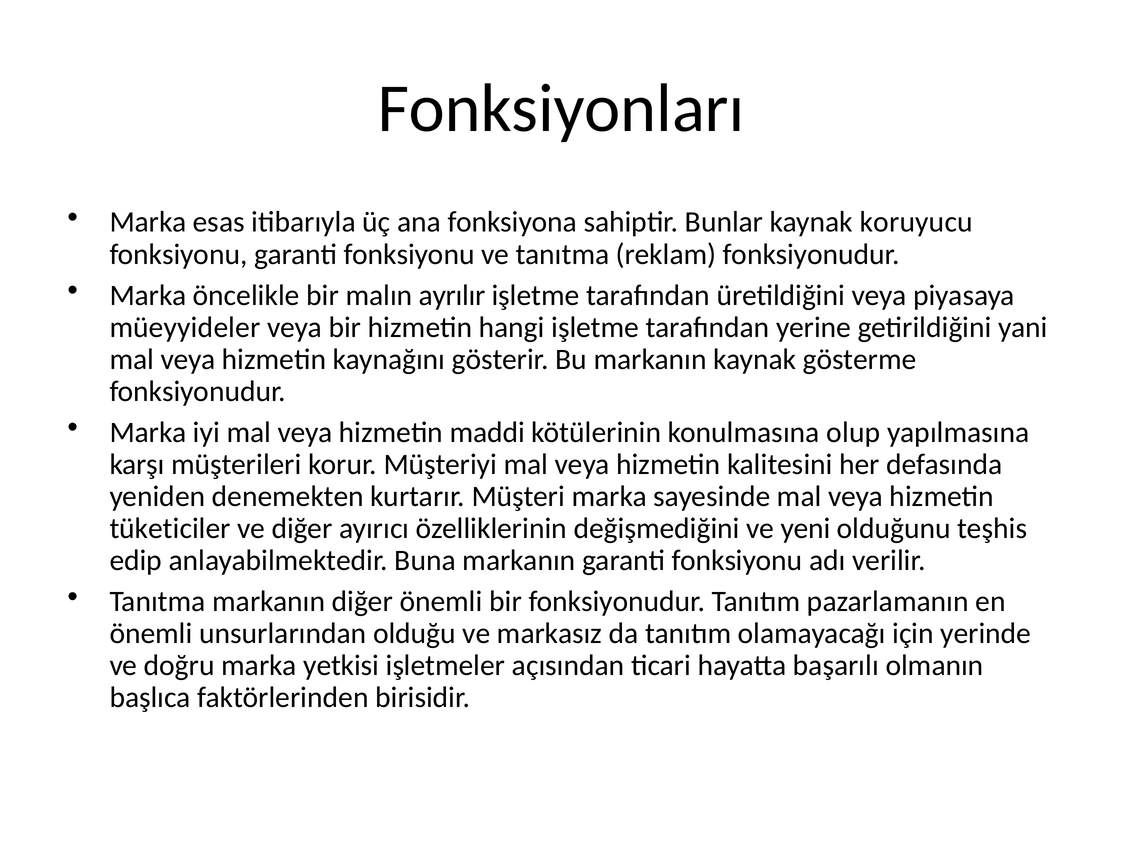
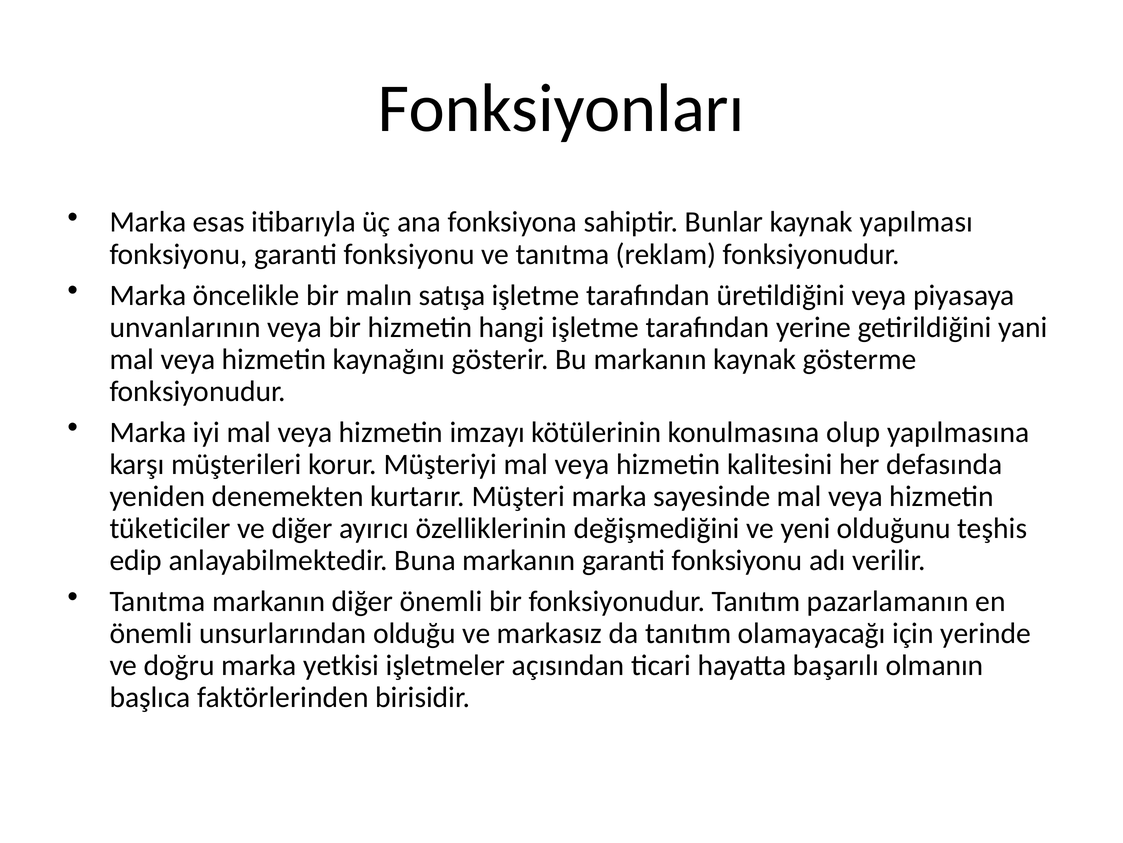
koruyucu: koruyucu -> yapılması (916, 222)
ayrılır: ayrılır -> satışa (452, 295)
müeyyideler: müeyyideler -> unvanlarının (185, 327)
maddi: maddi -> imzayı (487, 432)
